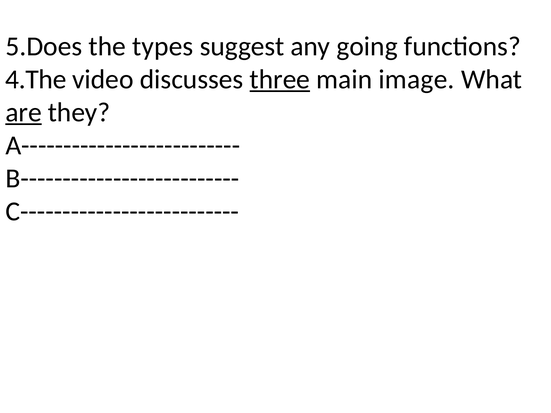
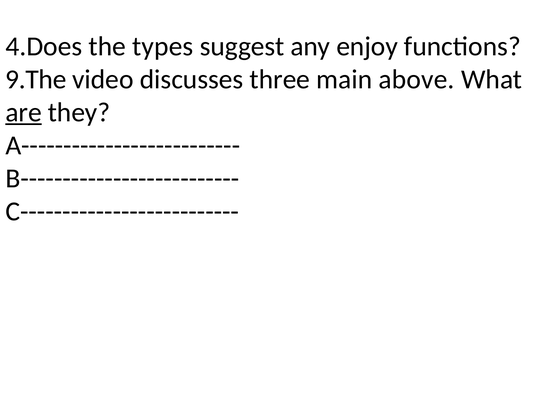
5.Does: 5.Does -> 4.Does (44, 46)
going: going -> enjoy (367, 46)
4.The: 4.The -> 9.The (36, 79)
three underline: present -> none (280, 79)
image: image -> above (416, 79)
